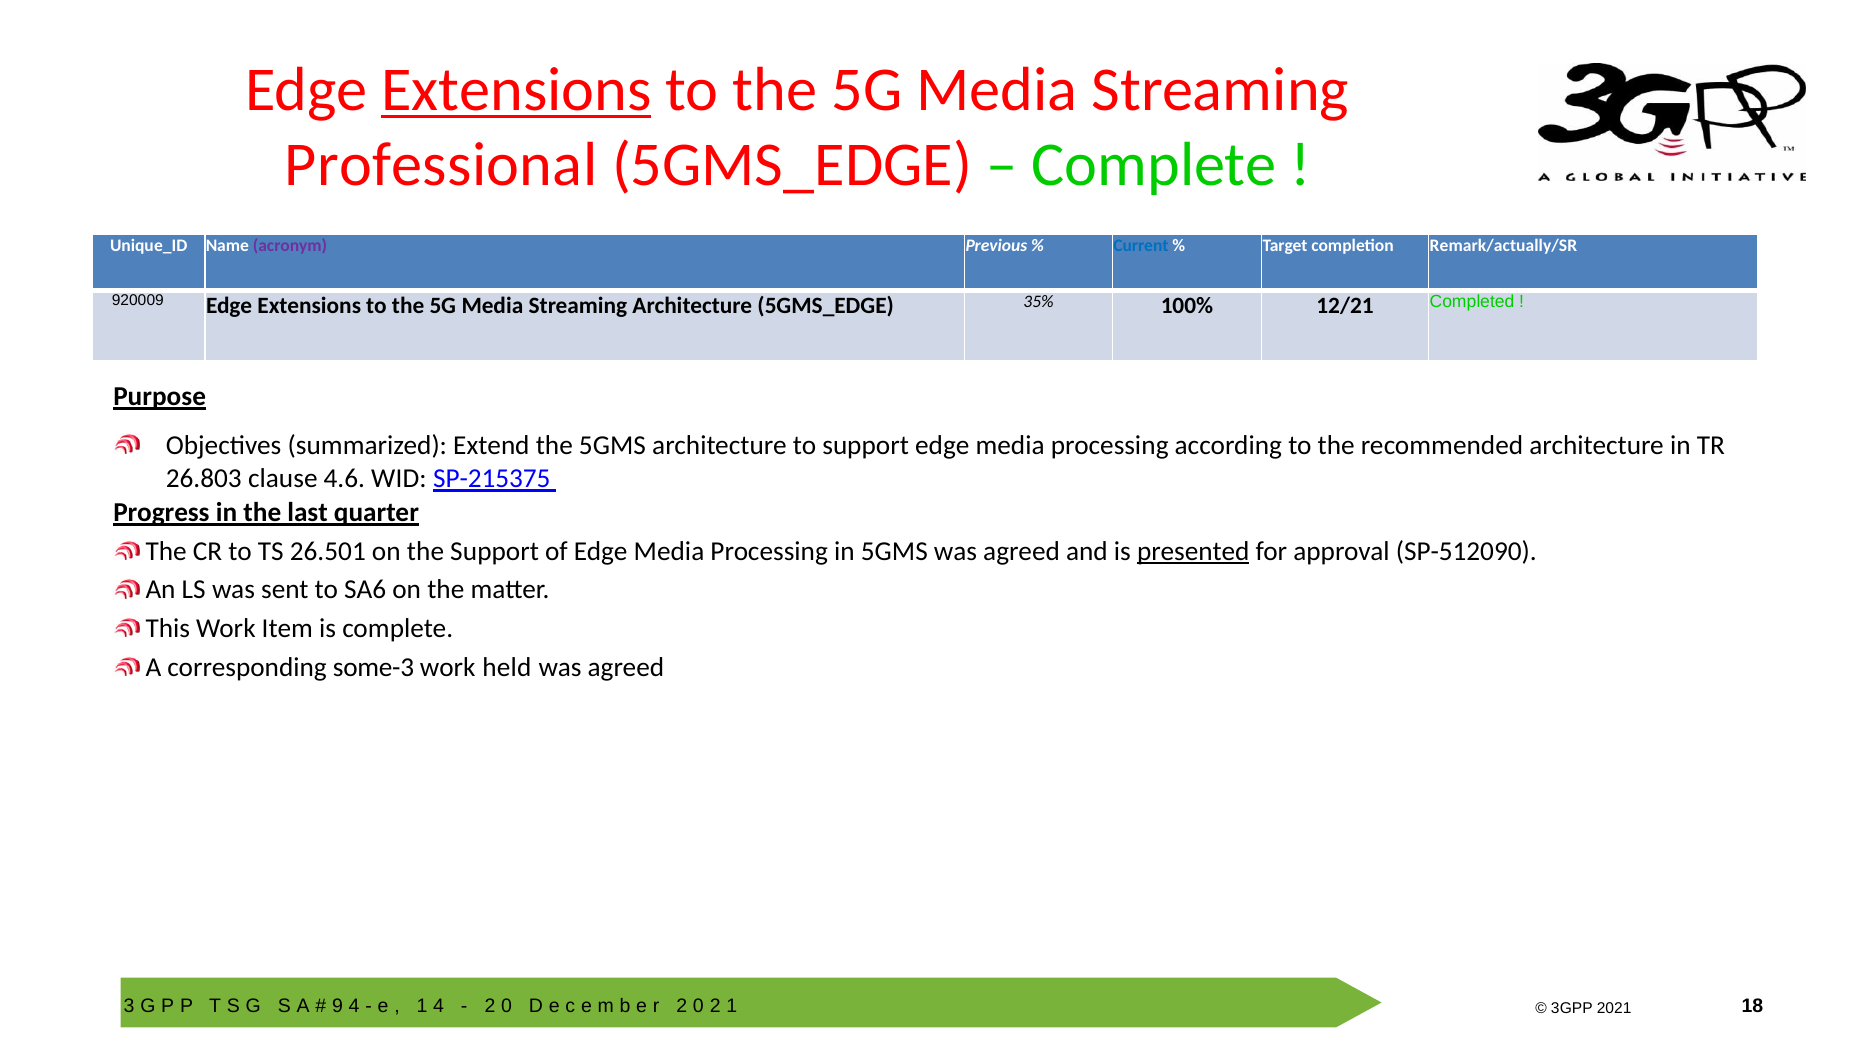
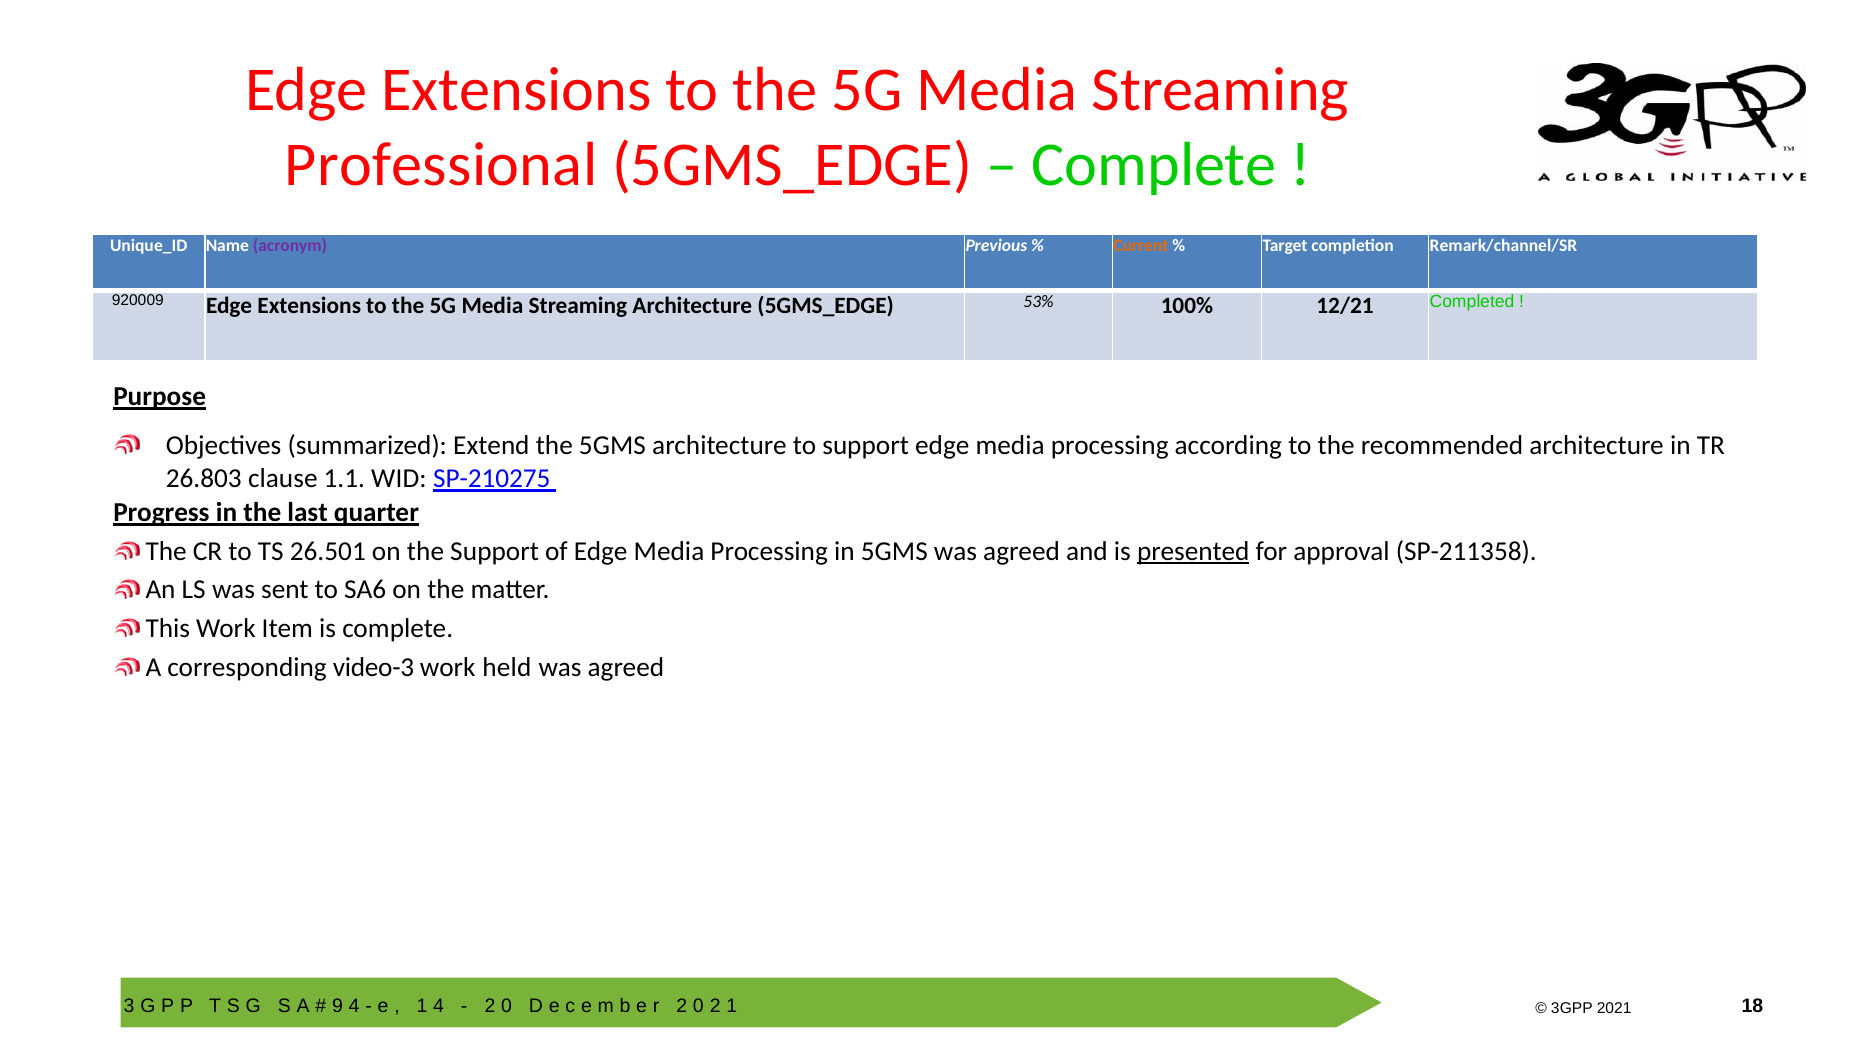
Extensions underline: present -> none (516, 90)
Current colour: blue -> orange (1141, 246)
Remark/actually/SR: Remark/actually/SR -> Remark/channel/SR (1503, 246)
35%: 35% -> 53% (1039, 302)
4.6: 4.6 -> 1.1 (344, 478)
SP-215375: SP-215375 -> SP-210275 (492, 478)
SP-512090: SP-512090 -> SP-211358 (1466, 551)
some-3: some-3 -> video-3 (374, 667)
